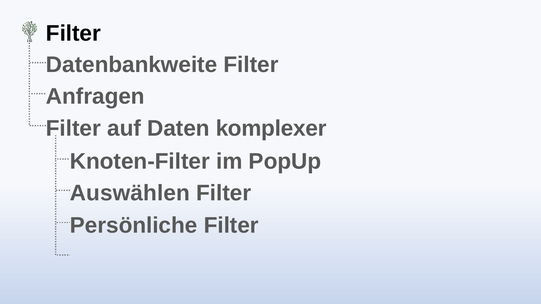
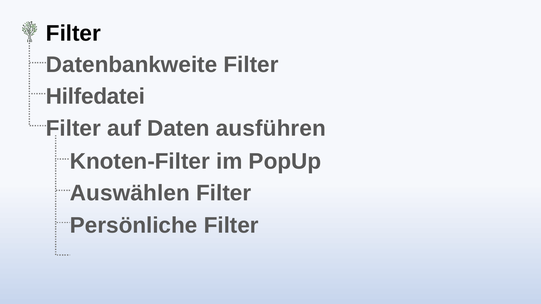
Anfragen: Anfragen -> Hilfedatei (95, 97)
komplexer: komplexer -> ausführen (271, 129)
